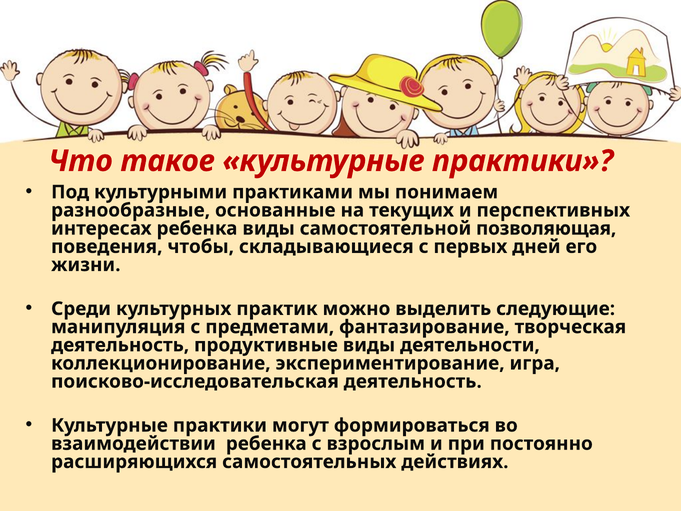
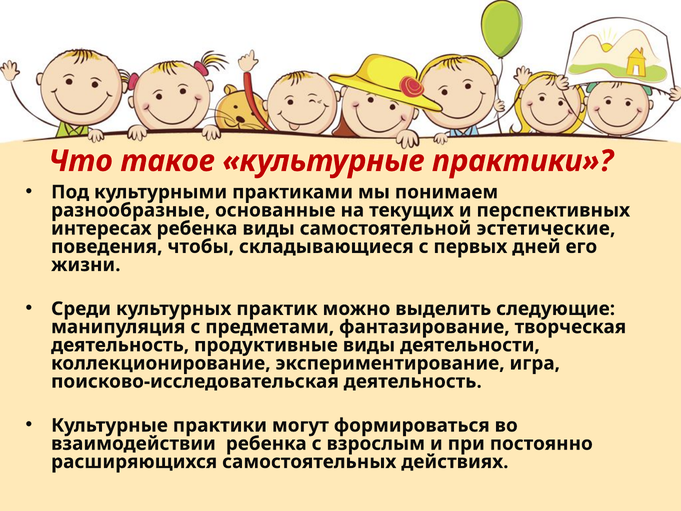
позволяющая: позволяющая -> эстетические (546, 228)
